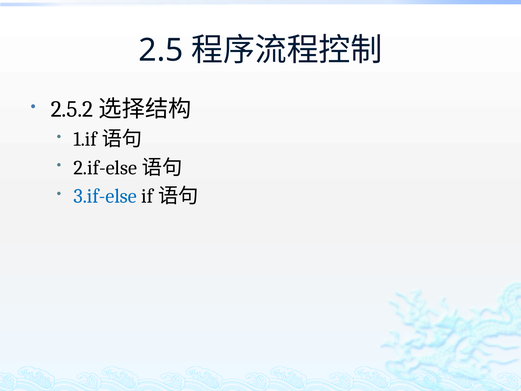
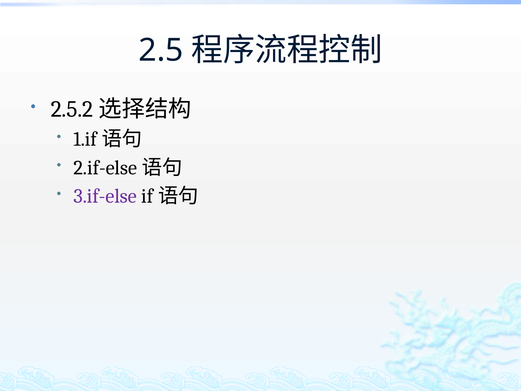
3.if-else colour: blue -> purple (105, 196)
